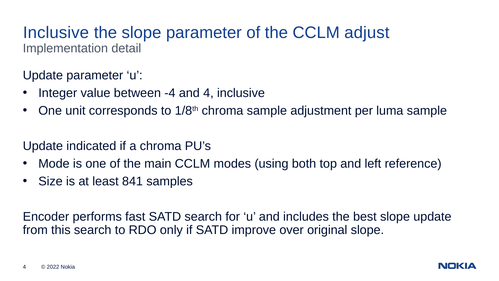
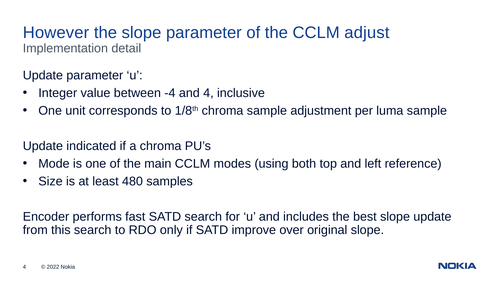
Inclusive: Inclusive -> However (56, 33)
841: 841 -> 480 (132, 181)
